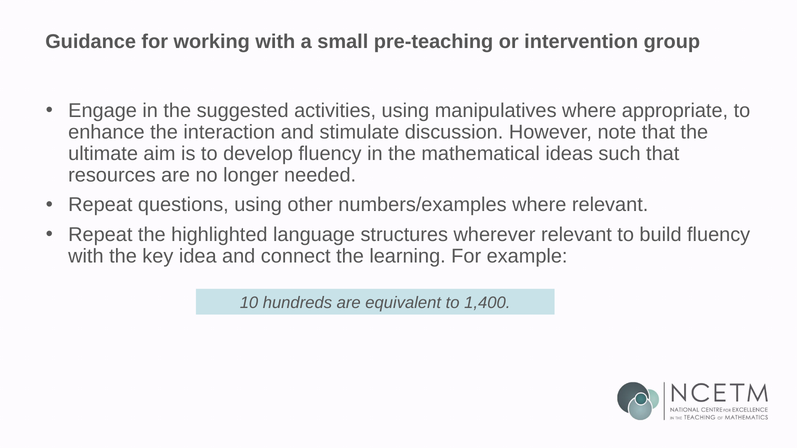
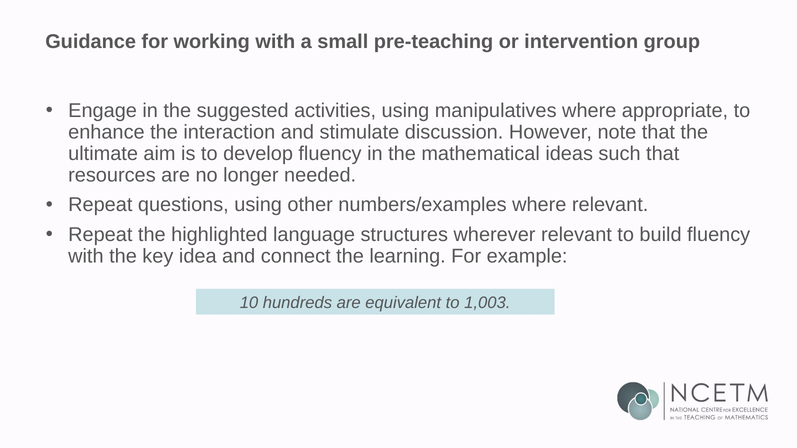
1,400: 1,400 -> 1,003 (487, 303)
